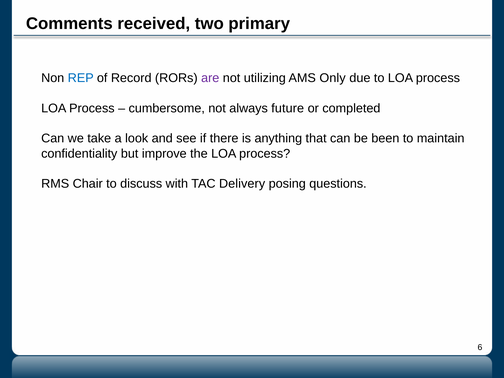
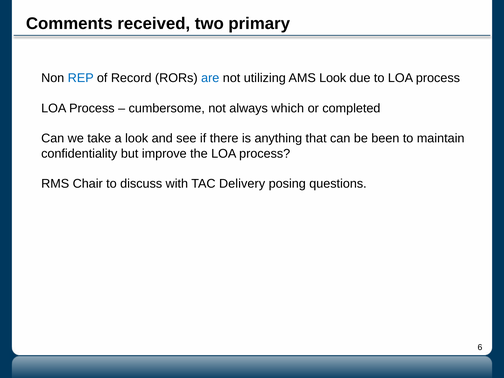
are colour: purple -> blue (210, 78)
AMS Only: Only -> Look (333, 78)
future: future -> which (288, 108)
